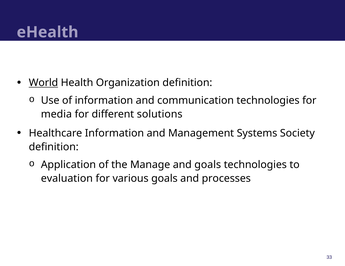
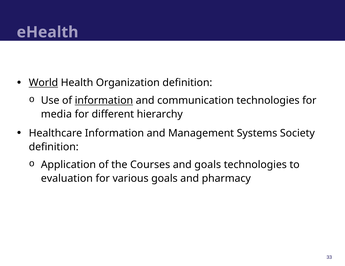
information underline: none -> present (104, 101)
solutions: solutions -> hierarchy (160, 114)
Manage: Manage -> Courses (150, 165)
processes: processes -> pharmacy (226, 179)
